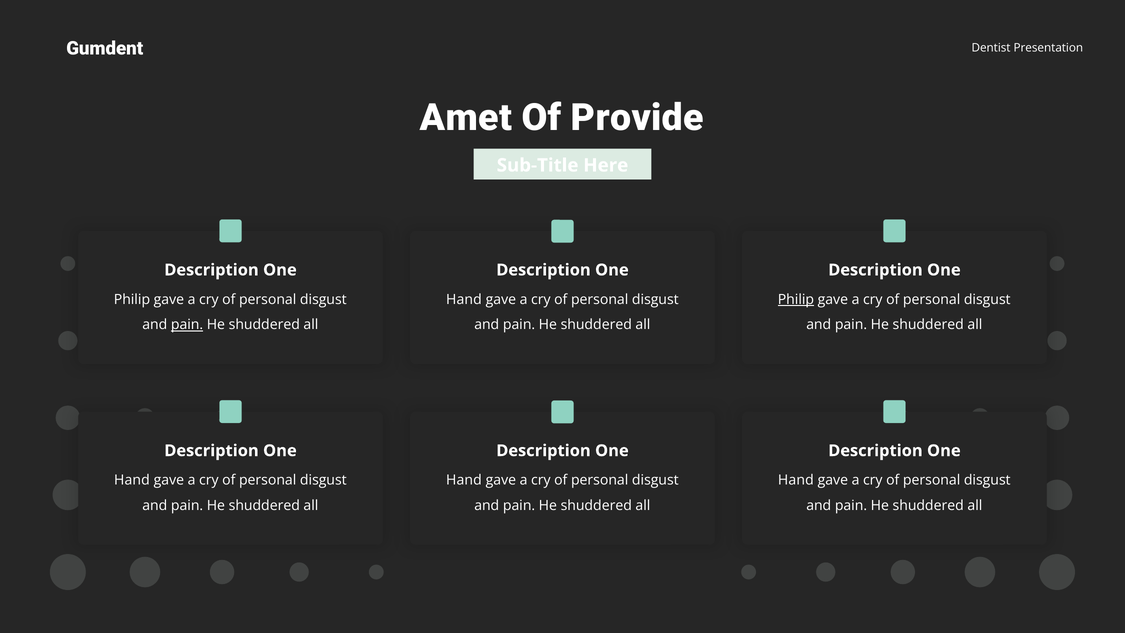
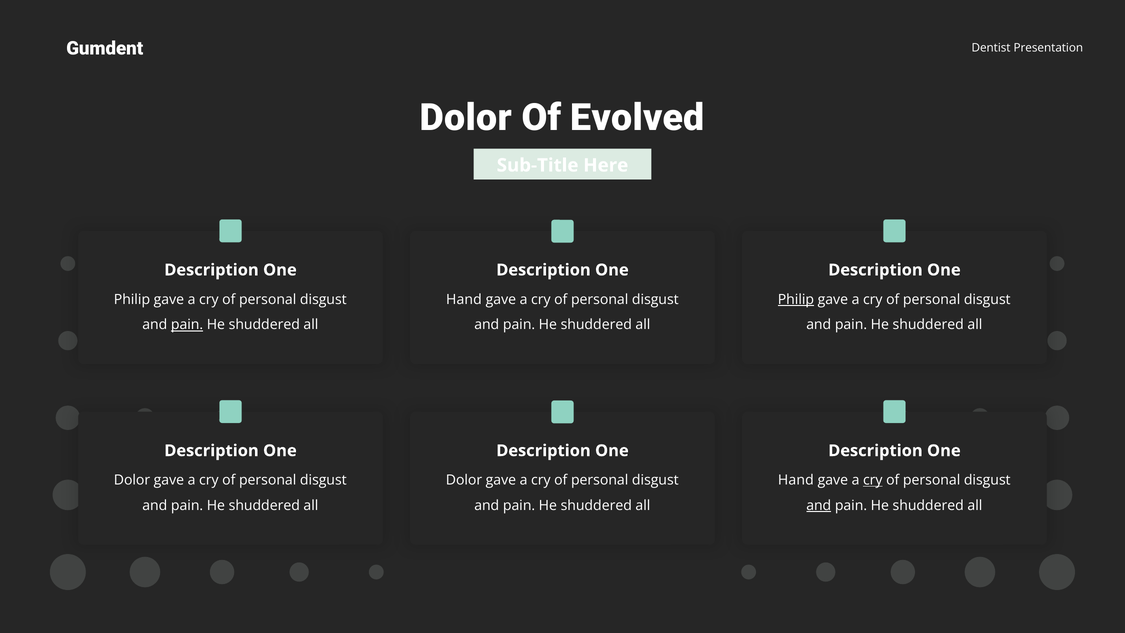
Amet: Amet -> Dolor (466, 118)
Provide: Provide -> Evolved (637, 118)
Hand: Hand -> Dolor (132, 480)
Hand: Hand -> Dolor (464, 480)
cry underline: none -> present (873, 480)
and underline: none -> present (819, 505)
